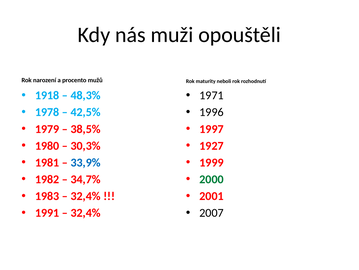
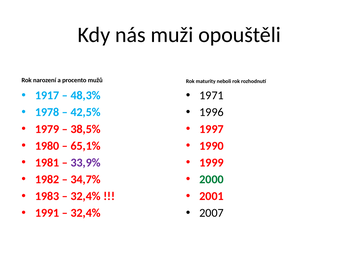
1918: 1918 -> 1917 (47, 95)
30,3%: 30,3% -> 65,1% (86, 145)
1927: 1927 -> 1990 (212, 145)
33,9% colour: blue -> purple (86, 162)
